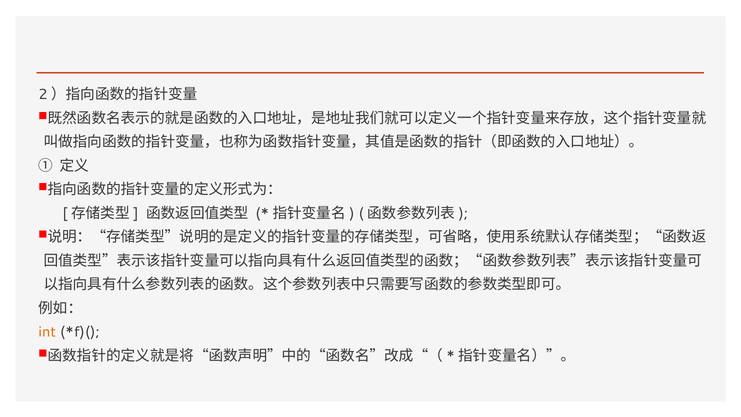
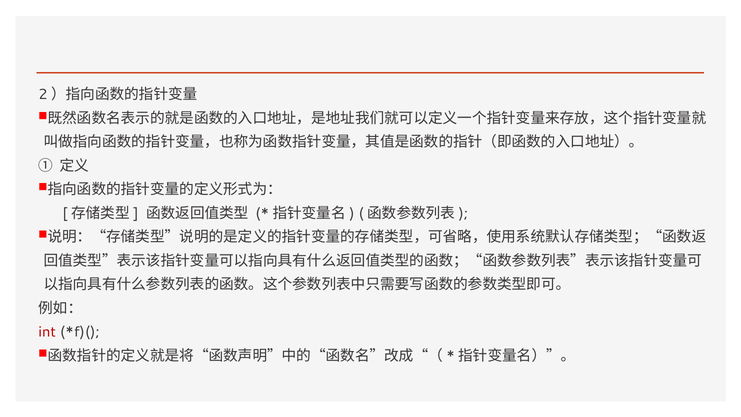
int colour: orange -> red (47, 332)
